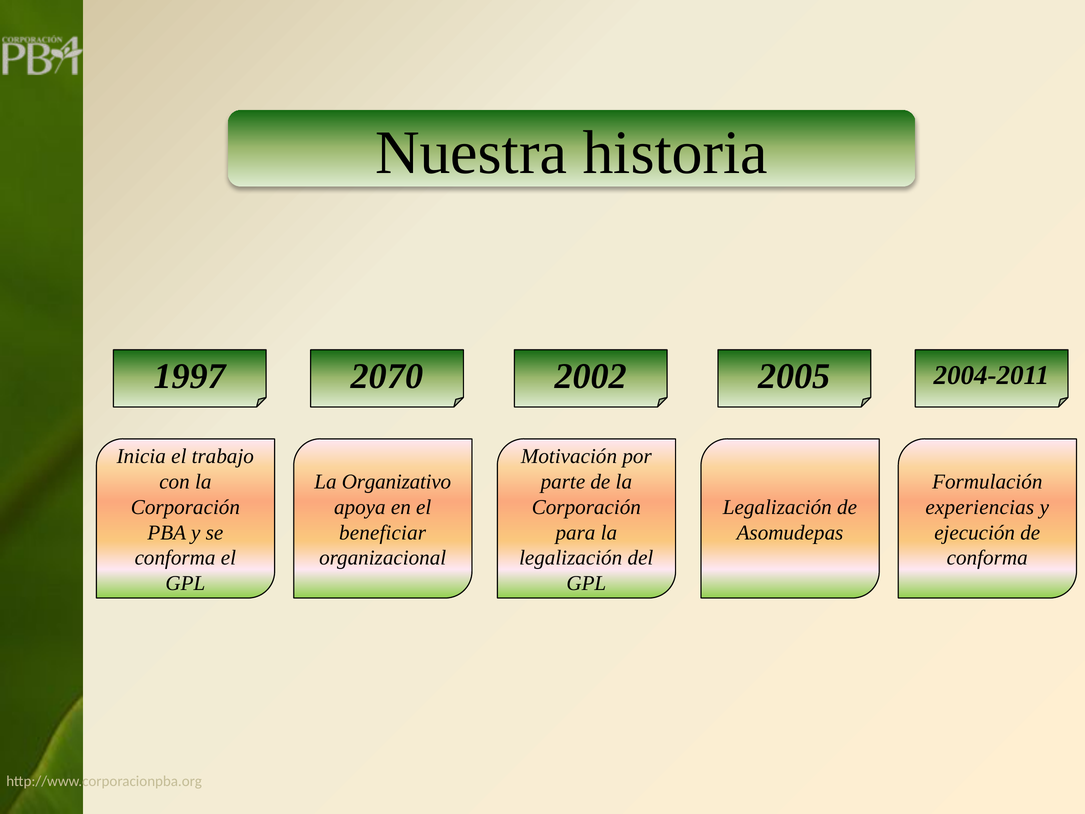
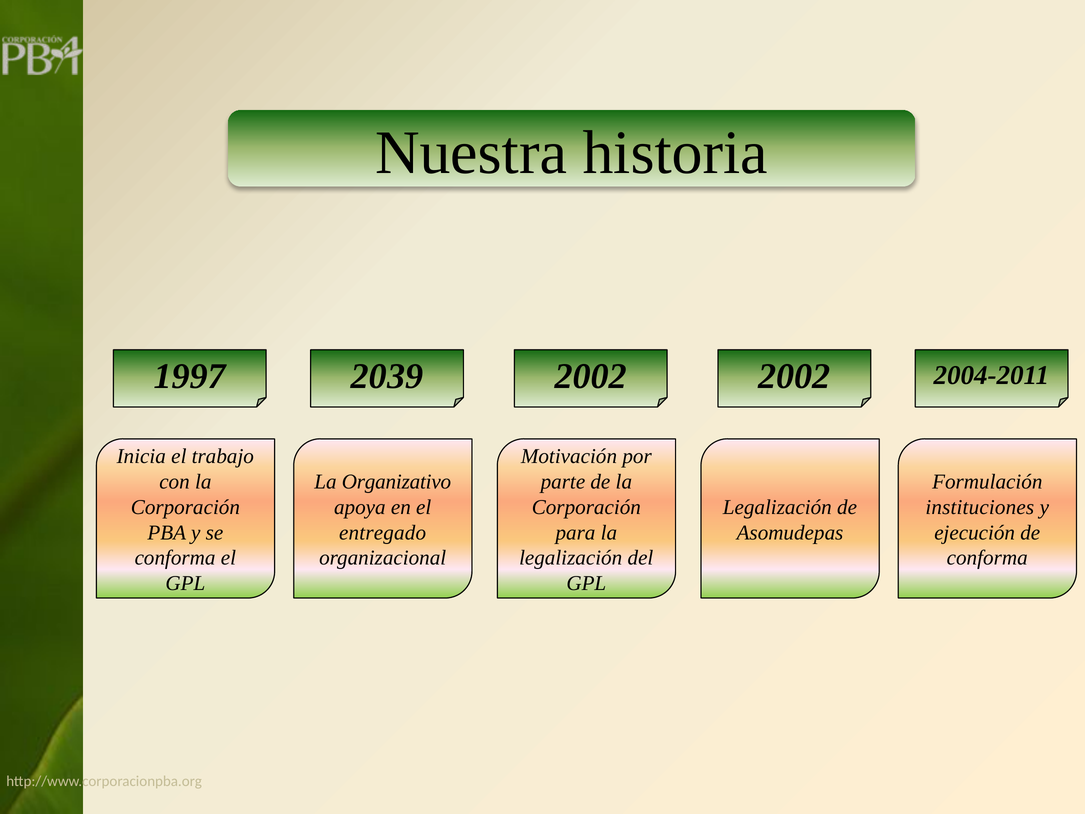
2070: 2070 -> 2039 (387, 376)
2002 2005: 2005 -> 2002 (794, 376)
experiencias: experiencias -> instituciones (980, 507)
beneficiar: beneficiar -> entregado (383, 532)
